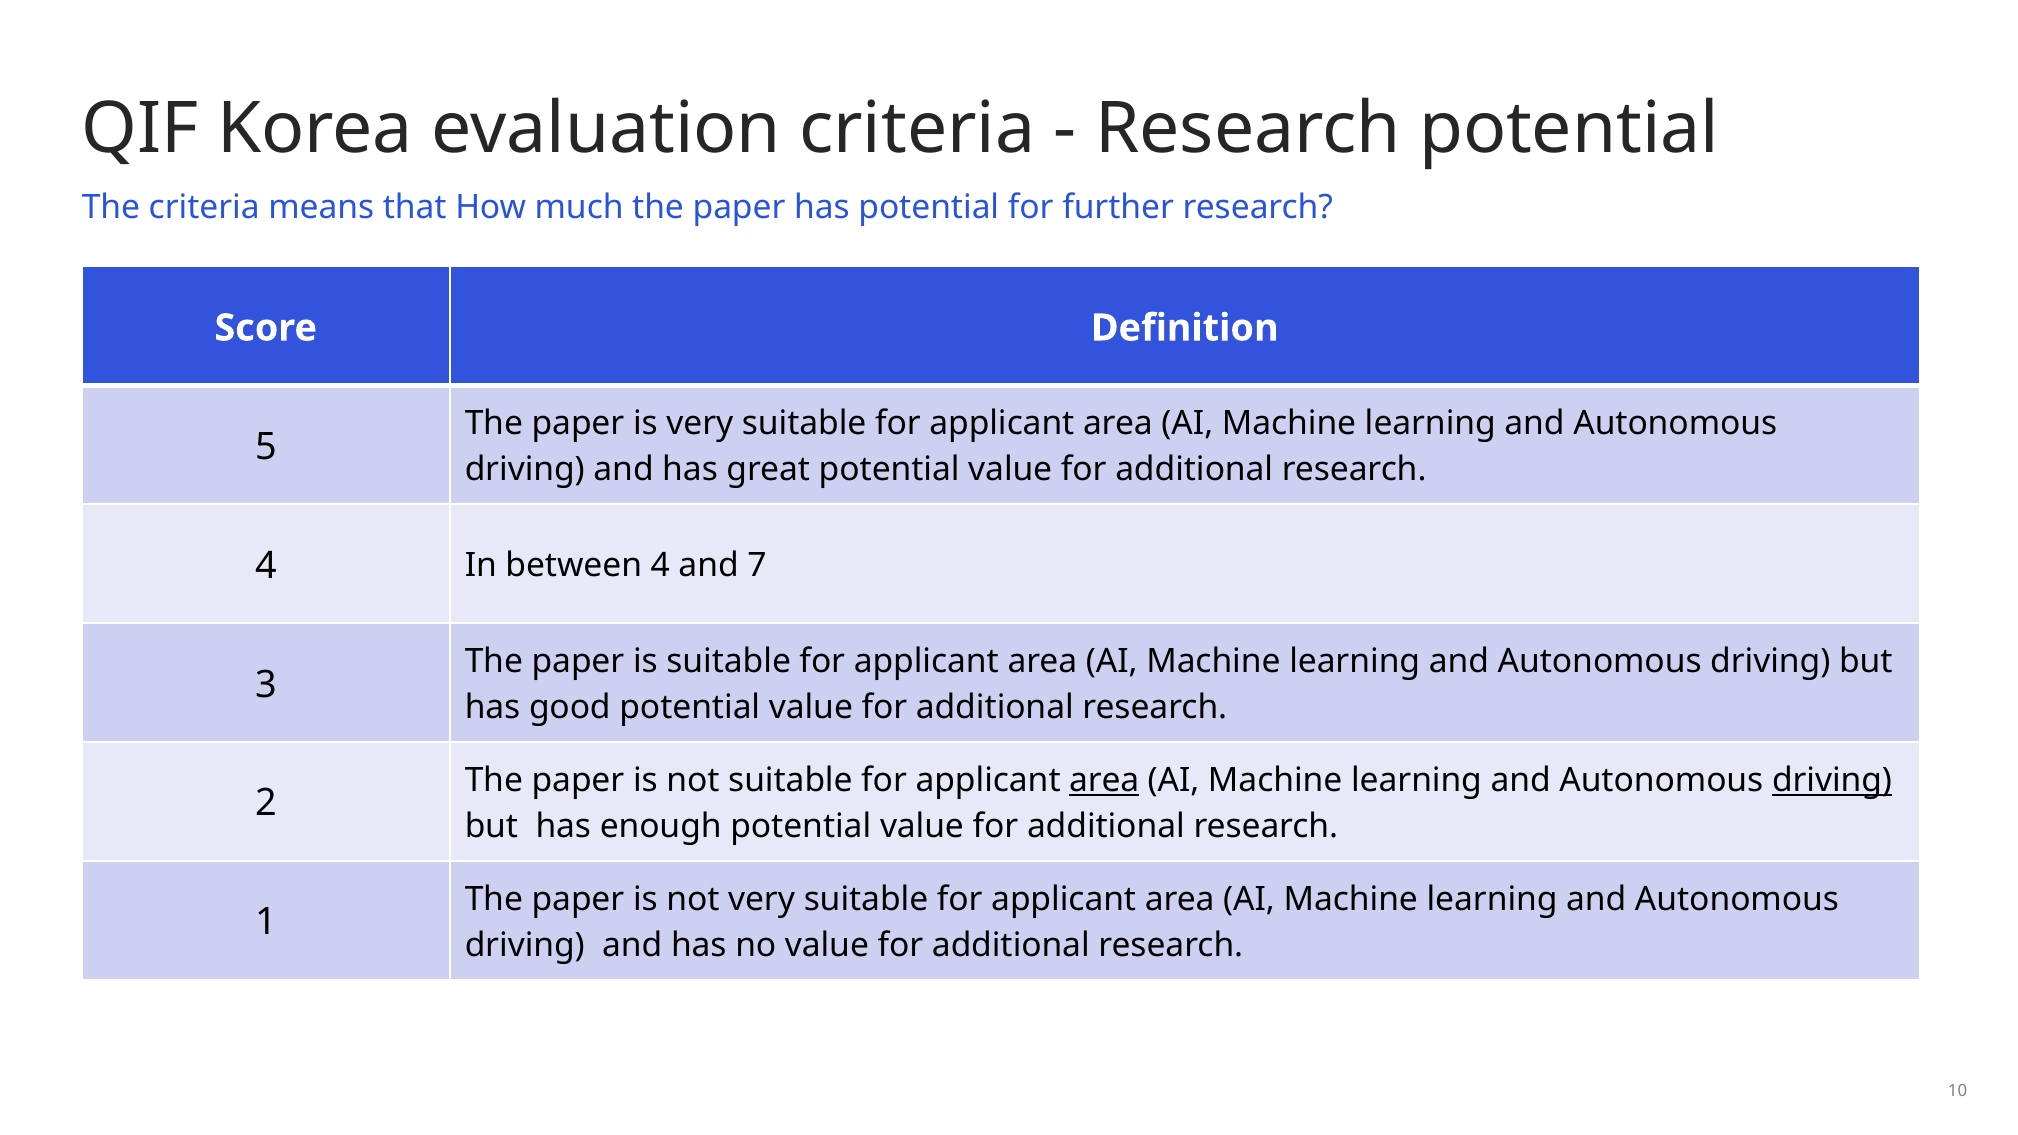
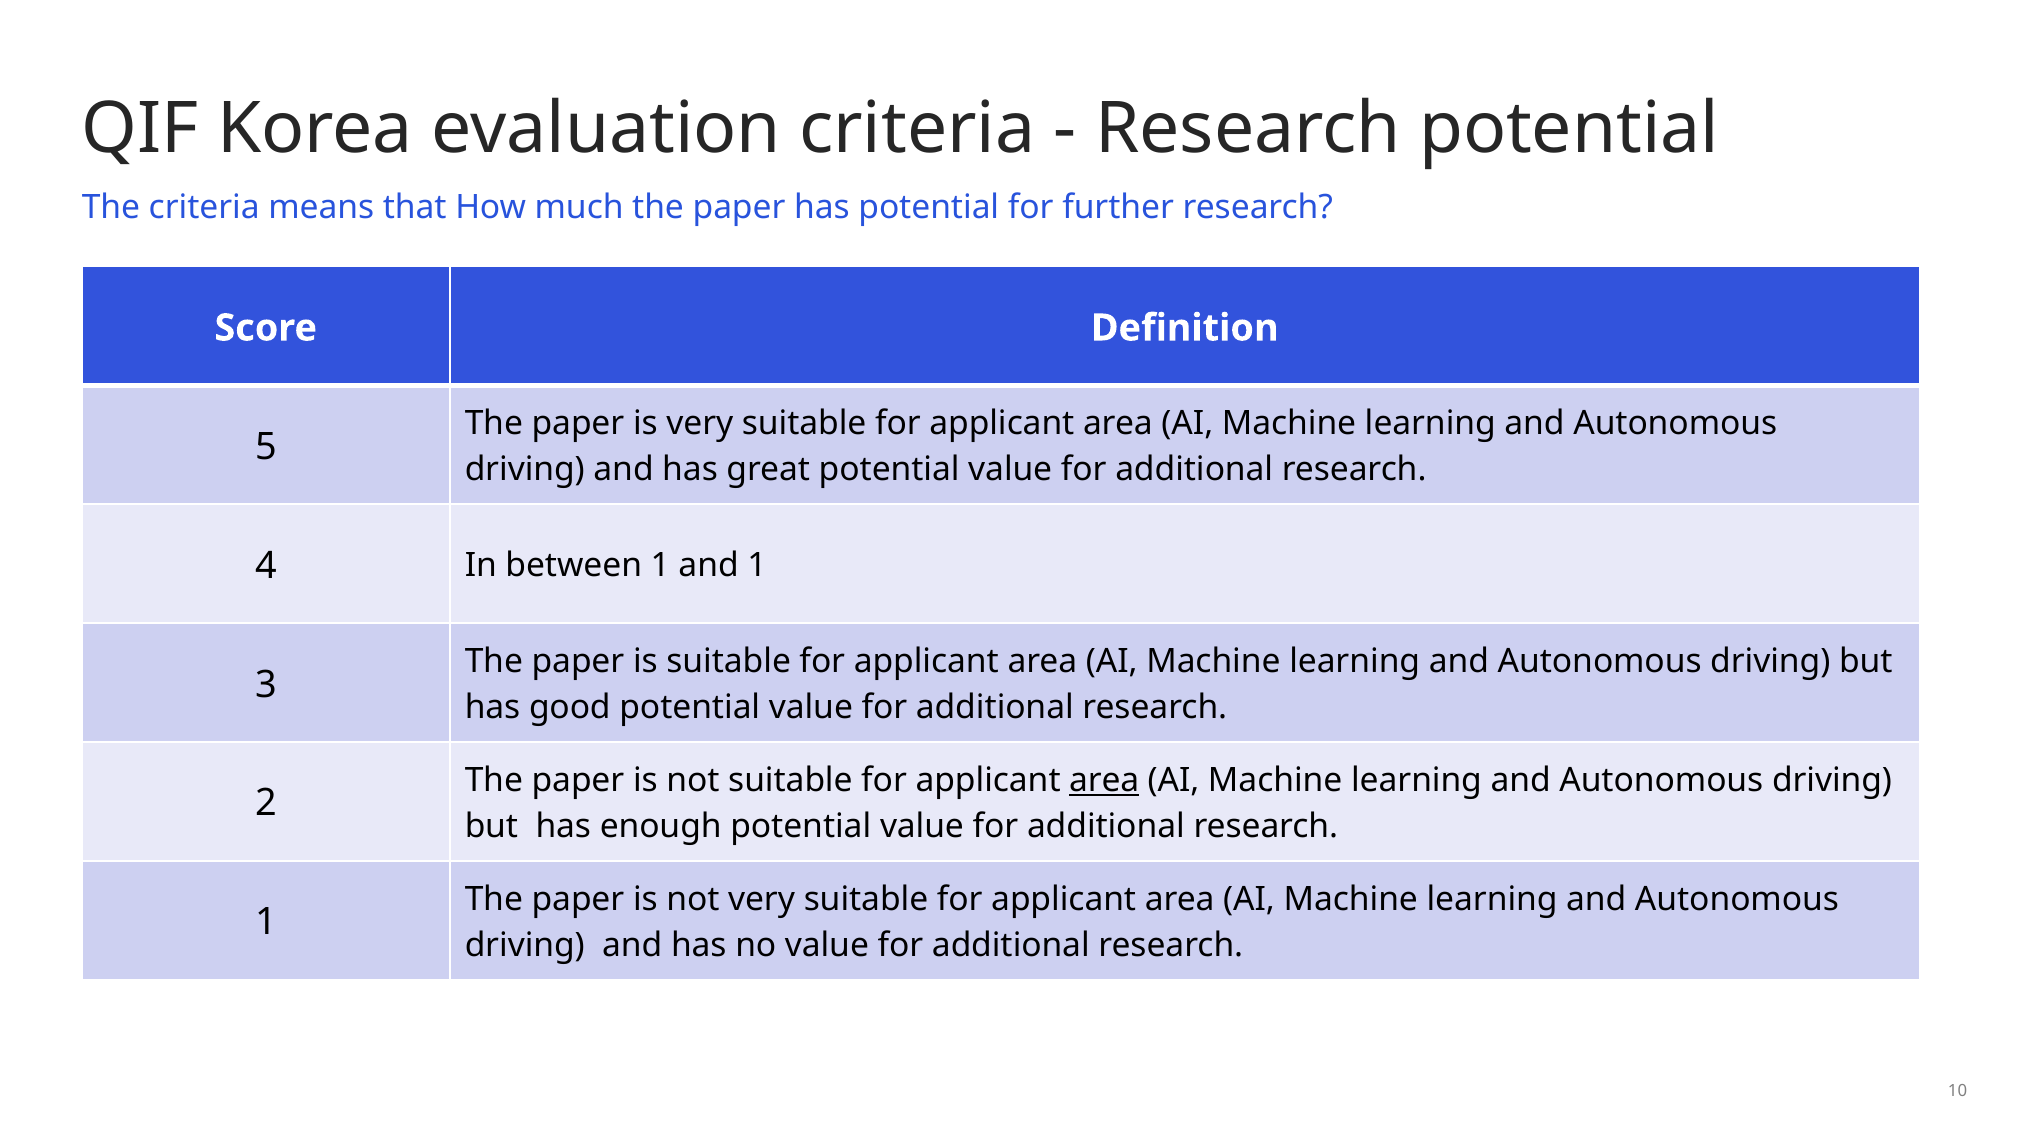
between 4: 4 -> 1 (660, 566)
and 7: 7 -> 1 (757, 566)
driving underline: present -> none (1832, 781)
